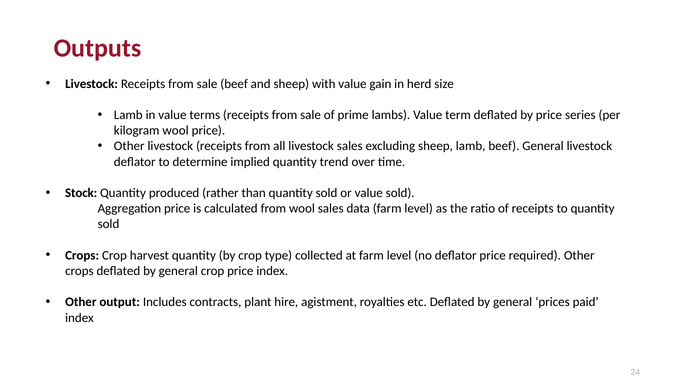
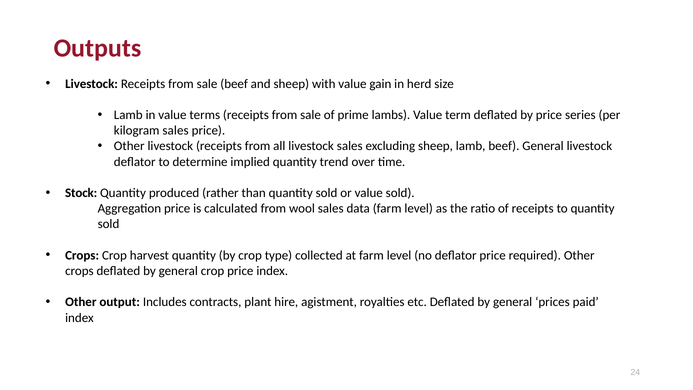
kilogram wool: wool -> sales (176, 131)
